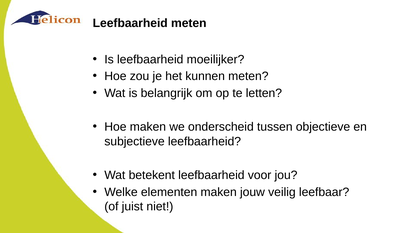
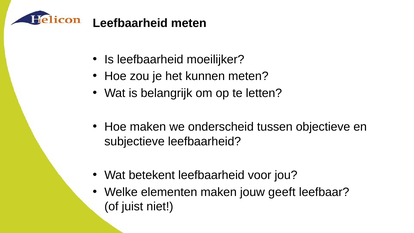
veilig: veilig -> geeft (282, 192)
